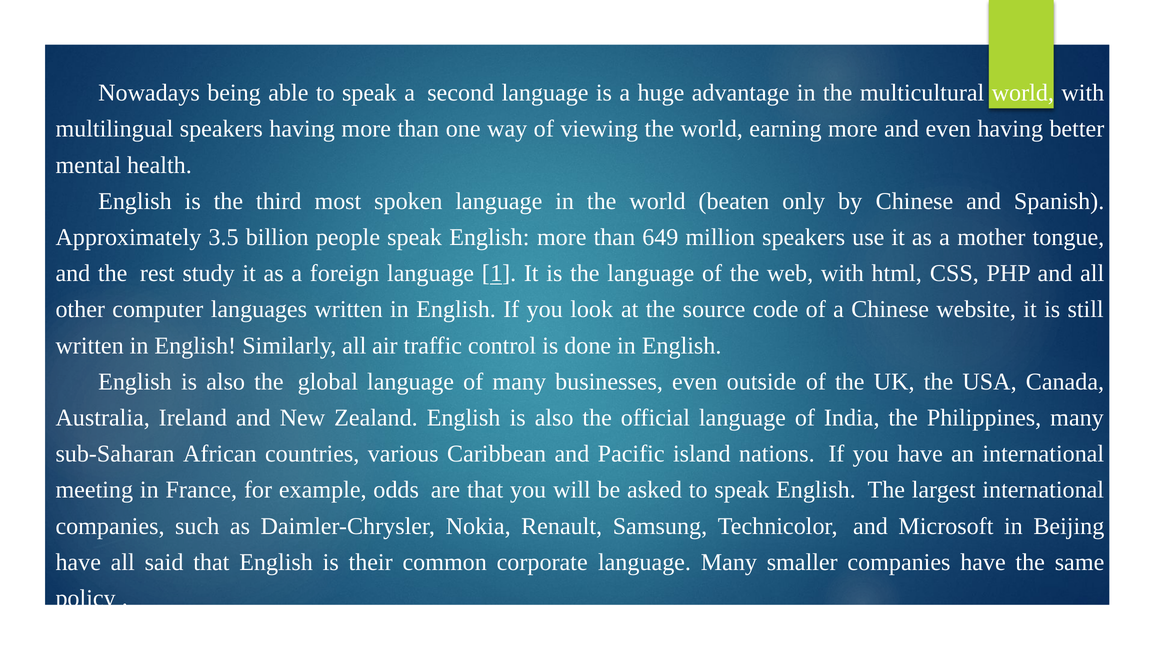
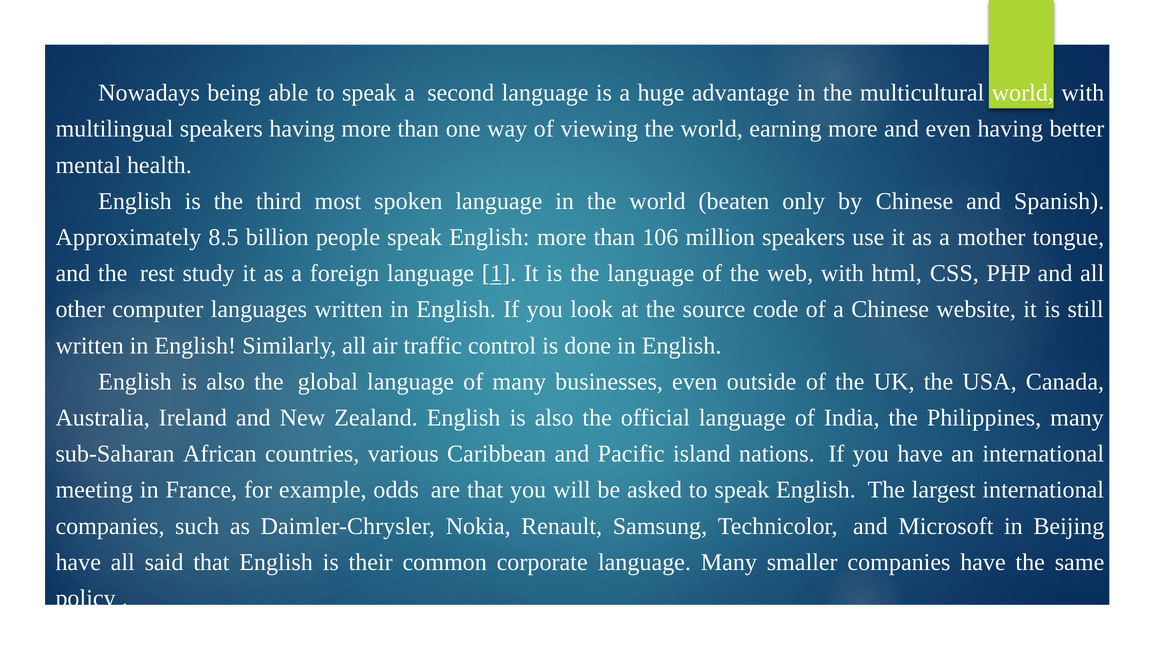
3.5: 3.5 -> 8.5 (224, 237)
649: 649 -> 106 (660, 237)
